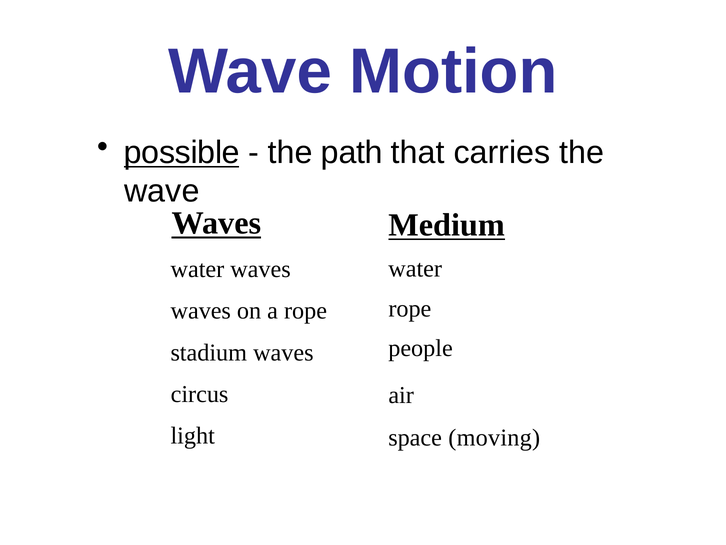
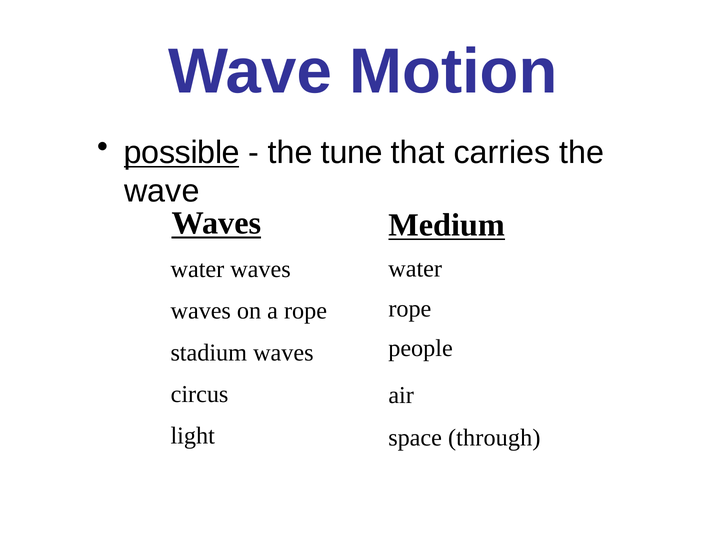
path: path -> tune (352, 152)
moving: moving -> through (494, 437)
